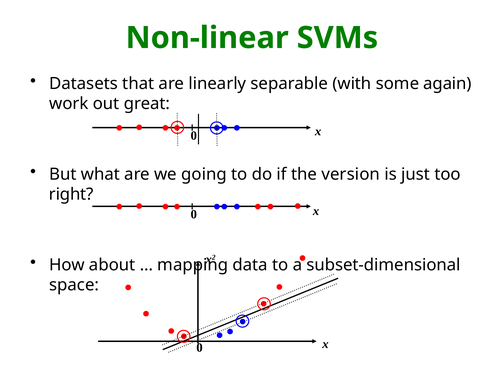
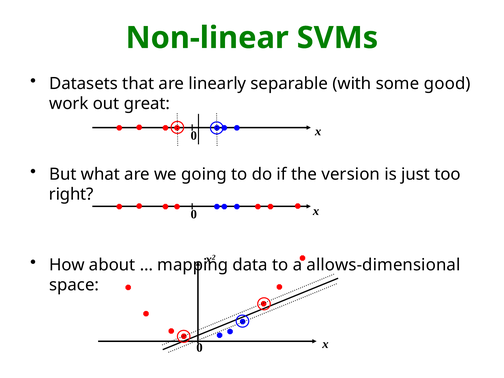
again: again -> good (447, 84)
subset-dimensional: subset-dimensional -> allows-dimensional (383, 265)
